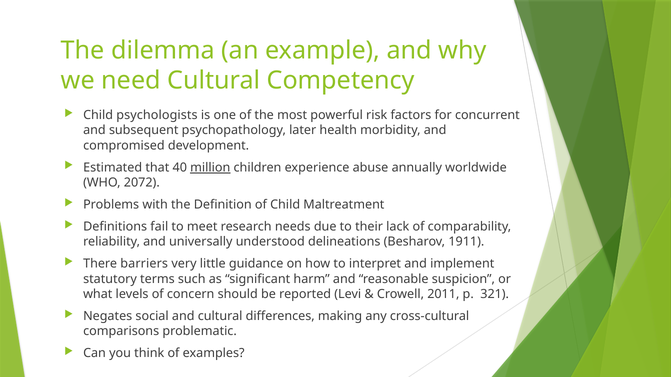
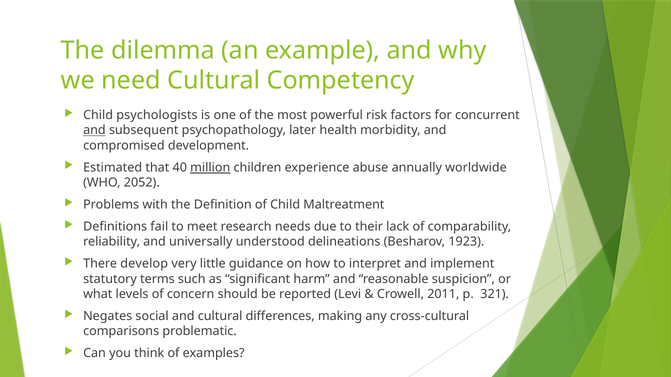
and underline: none -> present (94, 130)
2072: 2072 -> 2052 (142, 183)
1911: 1911 -> 1923 (466, 242)
barriers: barriers -> develop (144, 264)
